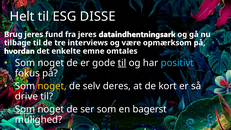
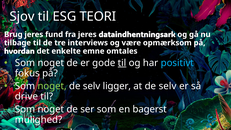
Helt: Helt -> Sjov (22, 17)
DISSE: DISSE -> TEORI (98, 17)
noget colour: yellow -> light green (52, 86)
deres: deres -> ligger (117, 86)
at de kort: kort -> selv (168, 86)
Som underline: present -> none (25, 109)
